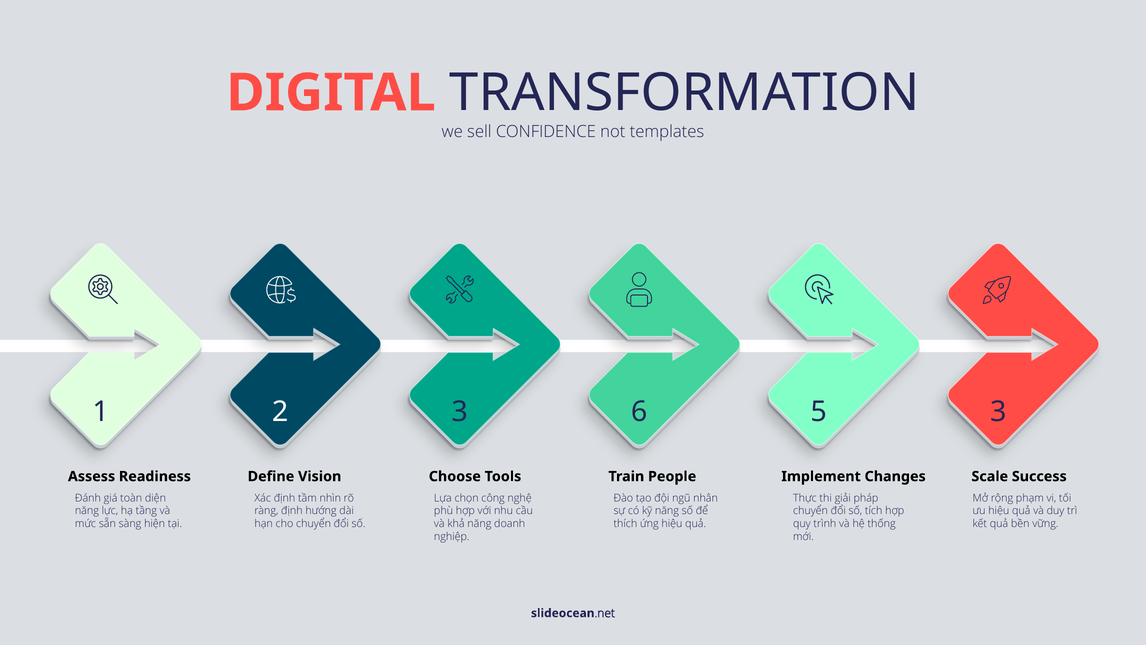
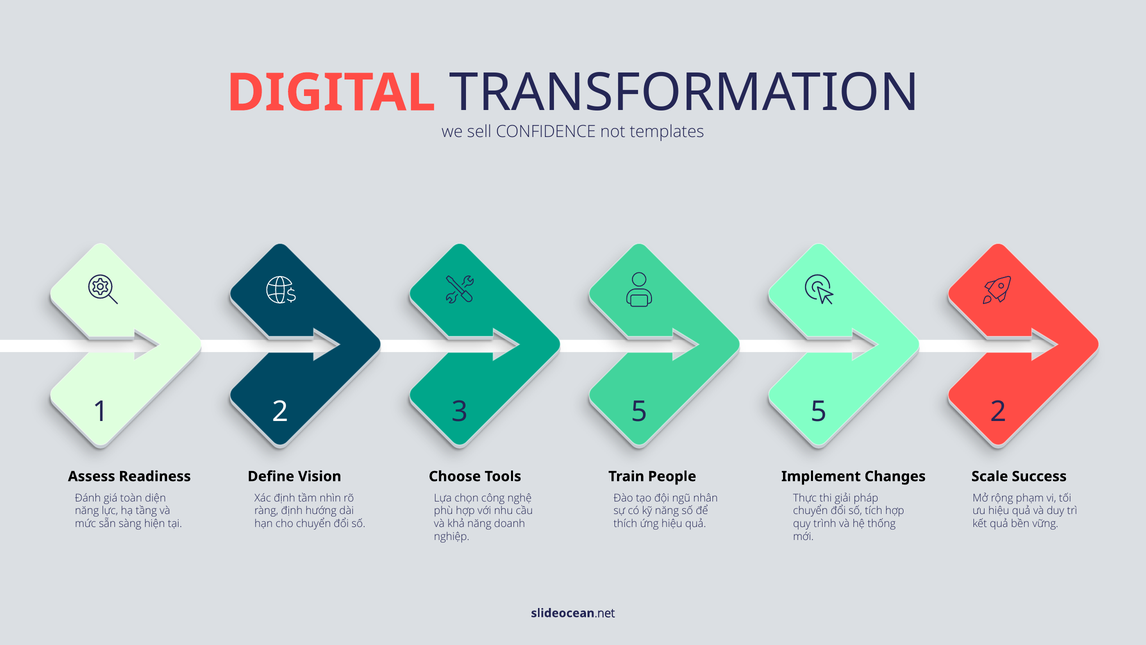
3 6: 6 -> 5 (639, 412)
5 3: 3 -> 2 (998, 412)
